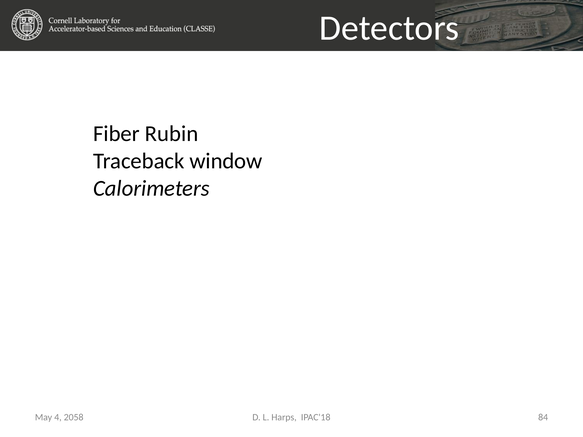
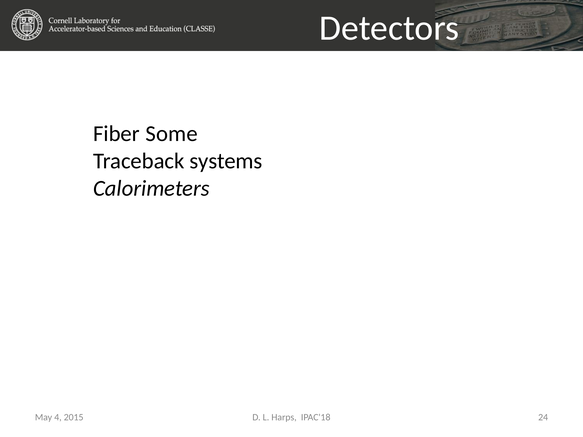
Rubin: Rubin -> Some (172, 134)
window: window -> systems (226, 161)
84: 84 -> 24 (543, 417)
2058: 2058 -> 2015 (74, 418)
